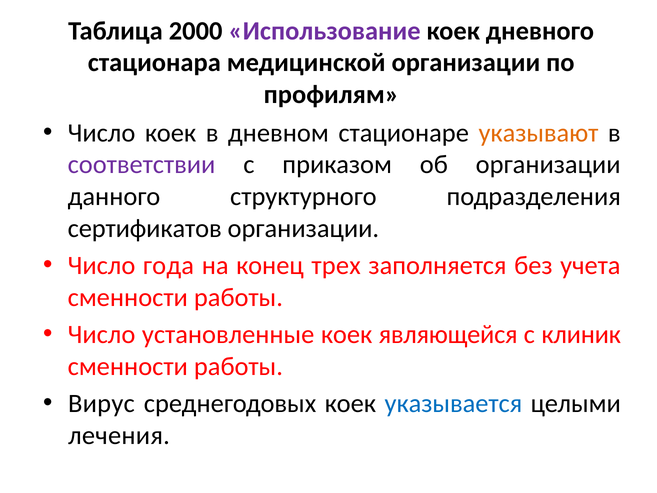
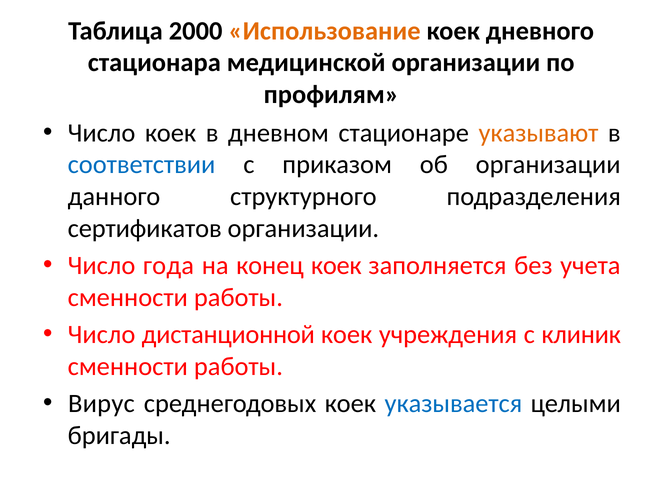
Использование colour: purple -> orange (325, 31)
соответствии colour: purple -> blue (142, 165)
конец трех: трех -> коек (336, 265)
установленные: установленные -> дистанционной (228, 334)
являющейся: являющейся -> учреждения (448, 334)
лечения: лечения -> бригады (119, 435)
